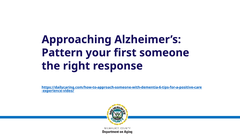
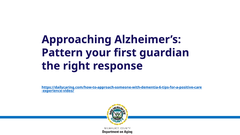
someone: someone -> guardian (164, 53)
